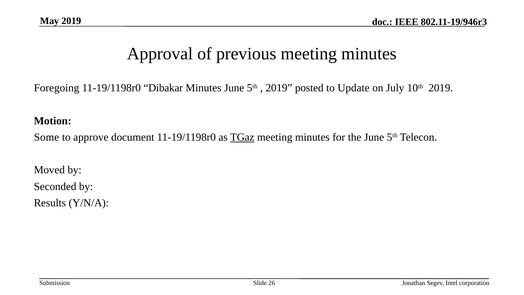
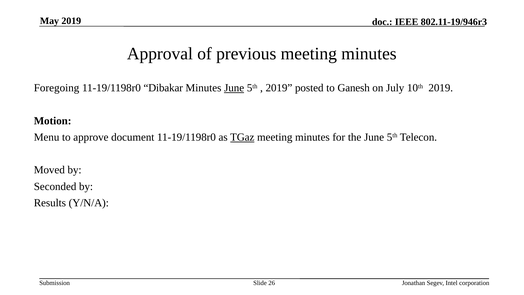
June underline: none -> present (234, 88)
Update: Update -> Ganesh (354, 88)
Some: Some -> Menu (47, 137)
